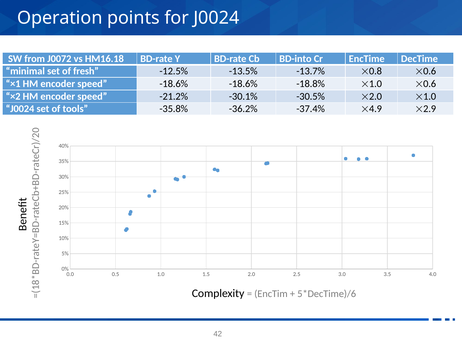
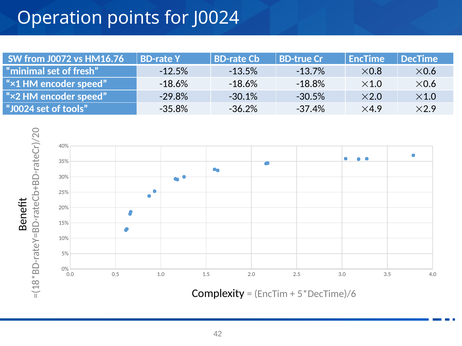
HM16.18: HM16.18 -> HM16.76 (104, 59)
BD-into: BD-into -> BD-true (295, 59)
-21.2%: -21.2% -> -29.8% (174, 96)
